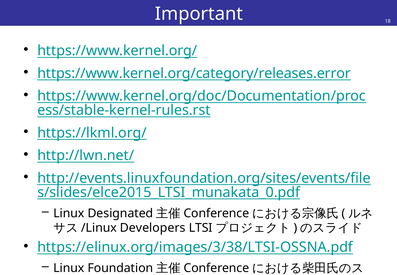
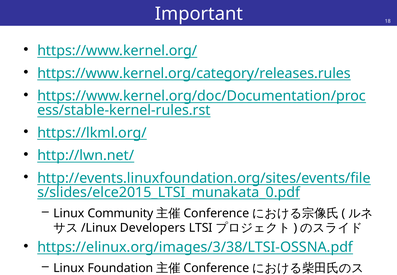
https://www.kernel.org/category/releases.error: https://www.kernel.org/category/releases.error -> https://www.kernel.org/category/releases.rules (194, 73)
Designated: Designated -> Community (120, 213)
